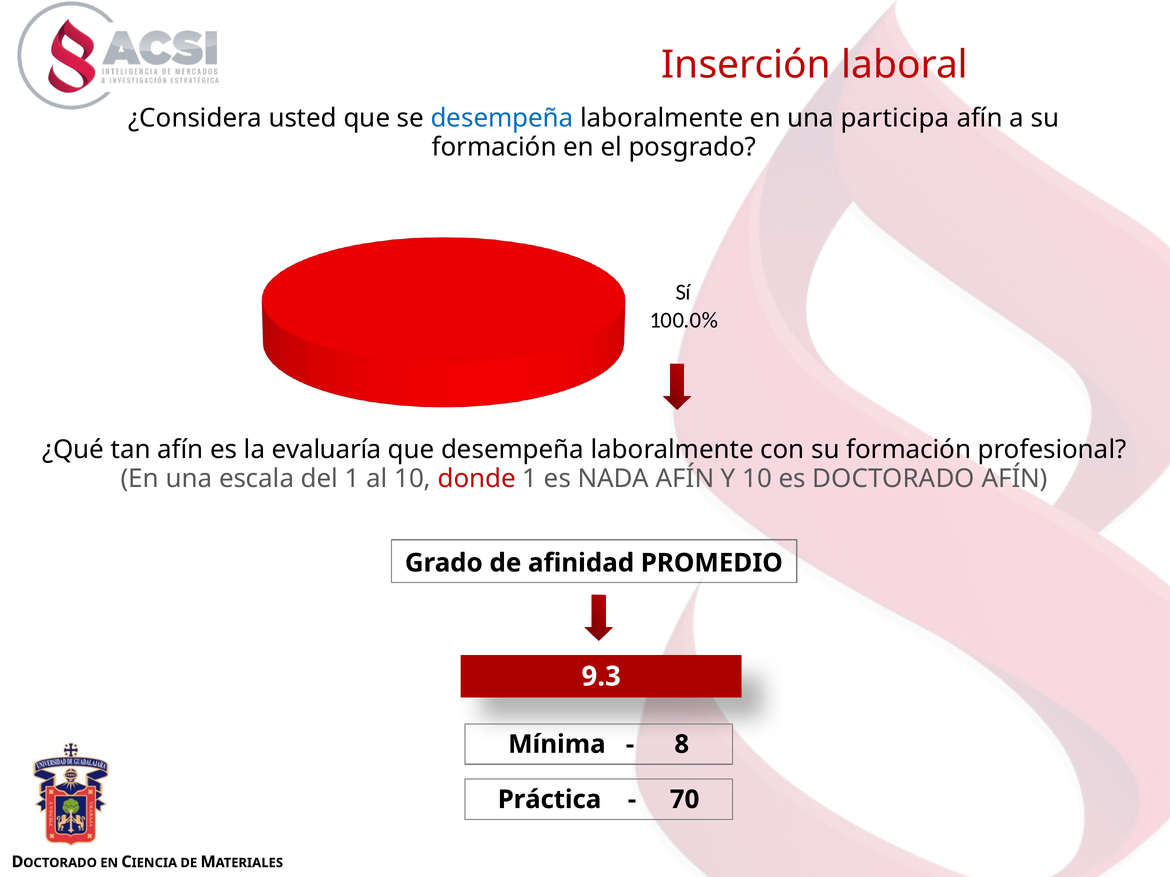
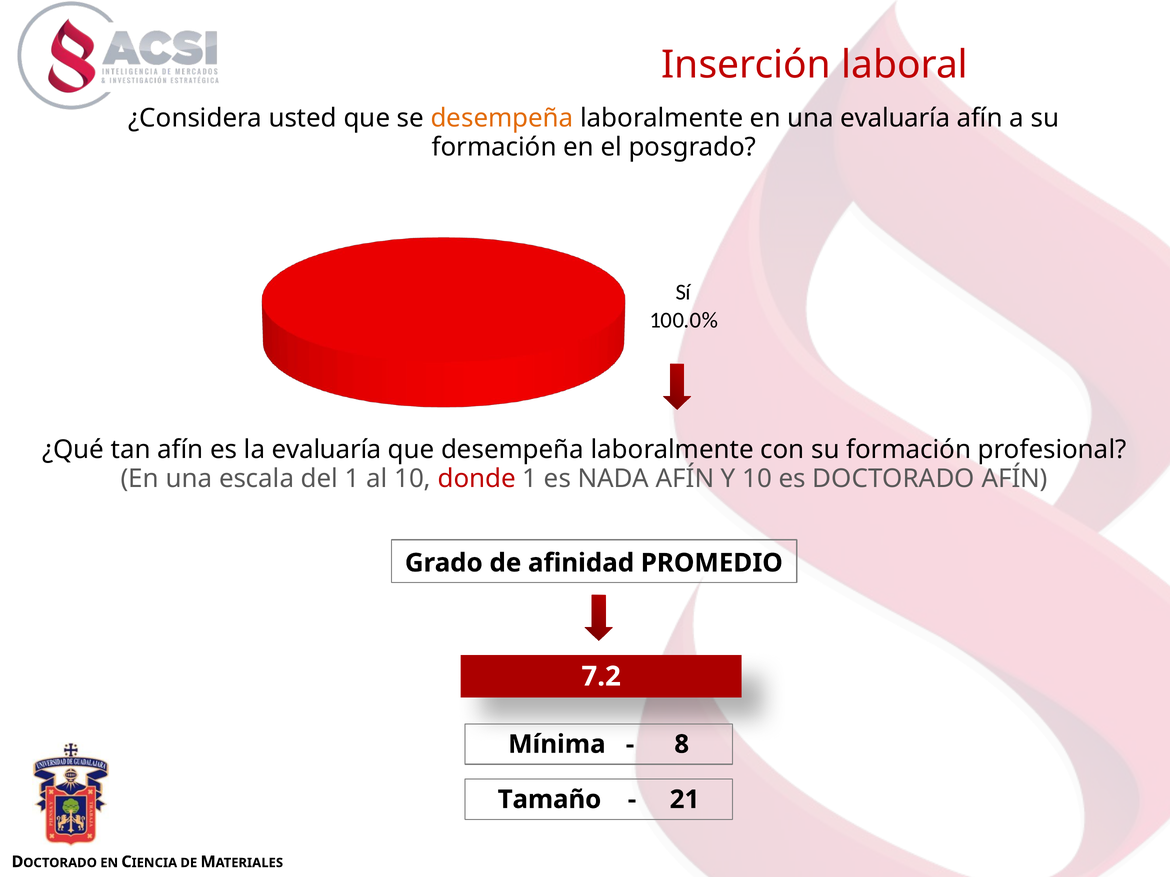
desempeña colour: blue -> orange (502, 118)
una participa: participa -> evaluaría (895, 118)
9.3: 9.3 -> 7.2 (601, 677)
Práctica: Práctica -> Tamaño (549, 800)
70: 70 -> 21 (685, 800)
